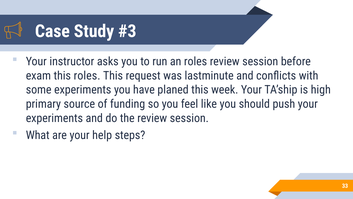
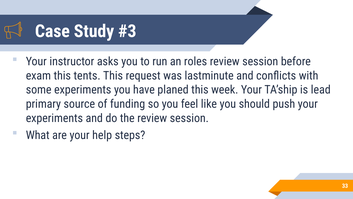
this roles: roles -> tents (87, 76)
high: high -> lead (321, 90)
